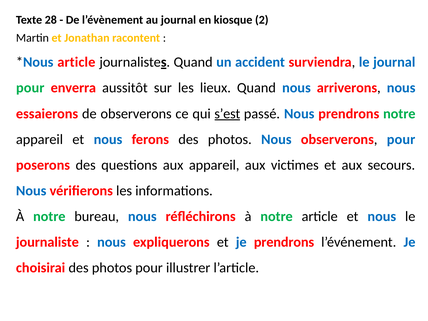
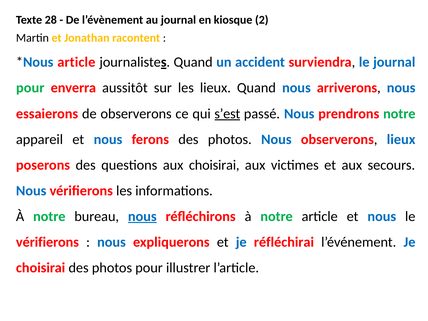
observerons pour: pour -> lieux (401, 139)
aux appareil: appareil -> choisirai (214, 165)
nous underline: none -> present (142, 216)
journaliste: journaliste -> vérifierons (47, 242)
je prendrons: prendrons -> réfléchirai (284, 242)
